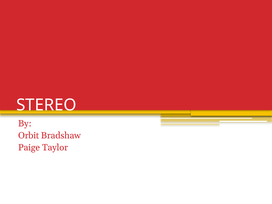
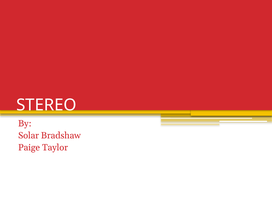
Orbit: Orbit -> Solar (29, 135)
